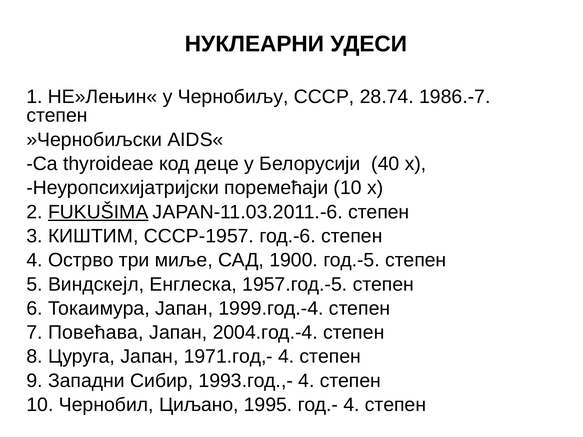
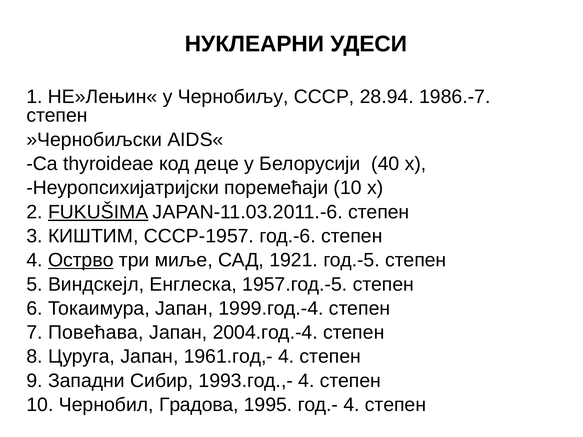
28.74: 28.74 -> 28.94 (387, 97)
Острво underline: none -> present (81, 260)
1900: 1900 -> 1921 (294, 260)
1971.год,-: 1971.год,- -> 1961.год,- (228, 357)
Циљано: Циљано -> Градова (199, 405)
